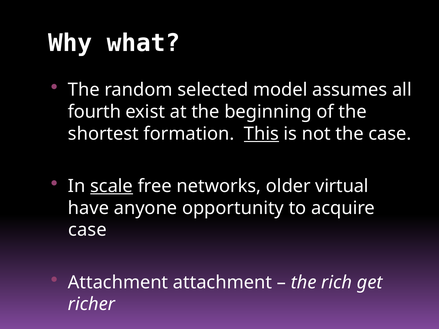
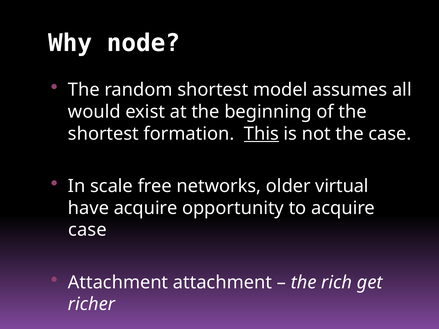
what: what -> node (143, 43)
random selected: selected -> shortest (213, 90)
fourth: fourth -> would (94, 112)
scale underline: present -> none (112, 186)
have anyone: anyone -> acquire (146, 208)
